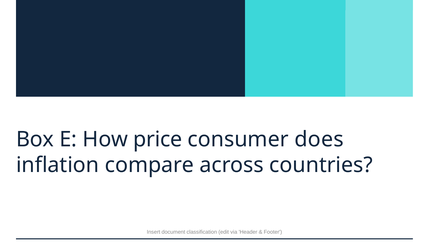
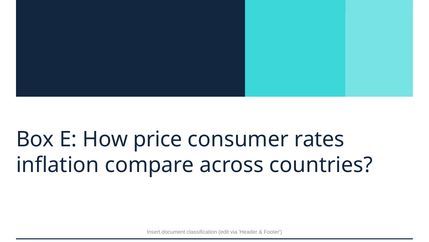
does: does -> rates (319, 139)
